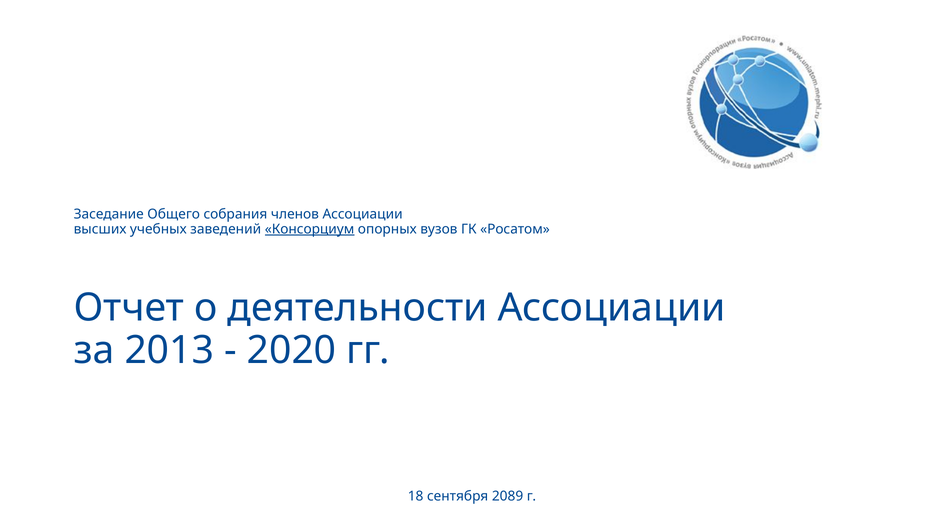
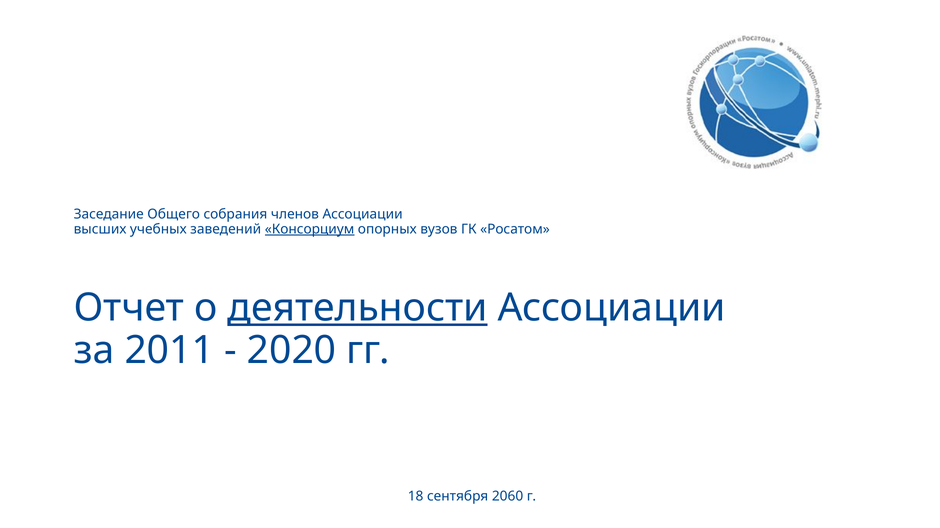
деятельности underline: none -> present (358, 308)
2013: 2013 -> 2011 (169, 351)
2089: 2089 -> 2060 (508, 497)
